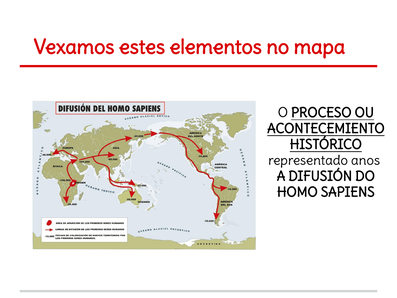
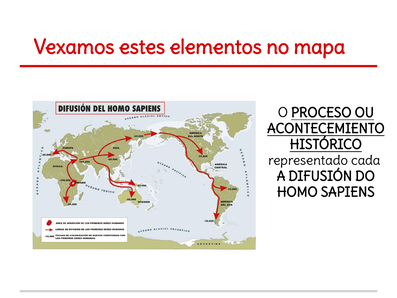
anos: anos -> cada (366, 160)
